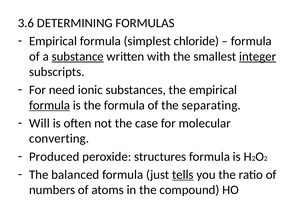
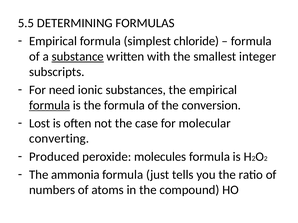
3.6: 3.6 -> 5.5 (26, 23)
integer underline: present -> none (258, 57)
separating: separating -> conversion (211, 105)
Will: Will -> Lost (40, 123)
structures: structures -> molecules (160, 157)
balanced: balanced -> ammonia (75, 175)
tells underline: present -> none (183, 175)
